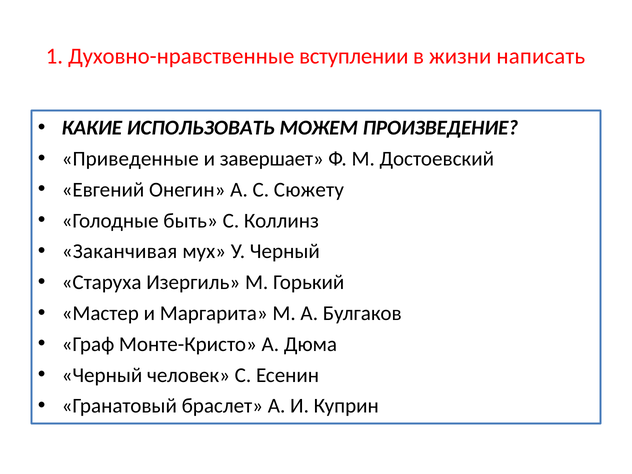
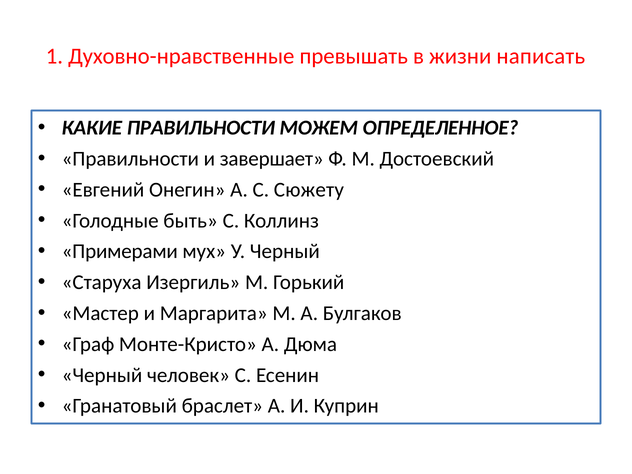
вступлении: вступлении -> превышать (354, 56)
КАКИЕ ИСПОЛЬЗОВАТЬ: ИСПОЛЬЗОВАТЬ -> ПРАВИЛЬНОСТИ (201, 128)
ПРОИЗВЕДЕНИЕ: ПРОИЗВЕДЕНИЕ -> ОПРЕДЕЛЕННОЕ (440, 128)
Приведенные: Приведенные -> Правильности (130, 159)
Заканчивая: Заканчивая -> Примерами (120, 251)
